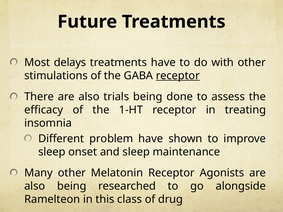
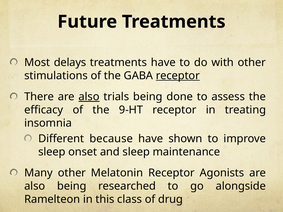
also underline: none -> present (89, 97)
1-HT: 1-HT -> 9-HT (131, 110)
problem: problem -> because (111, 139)
